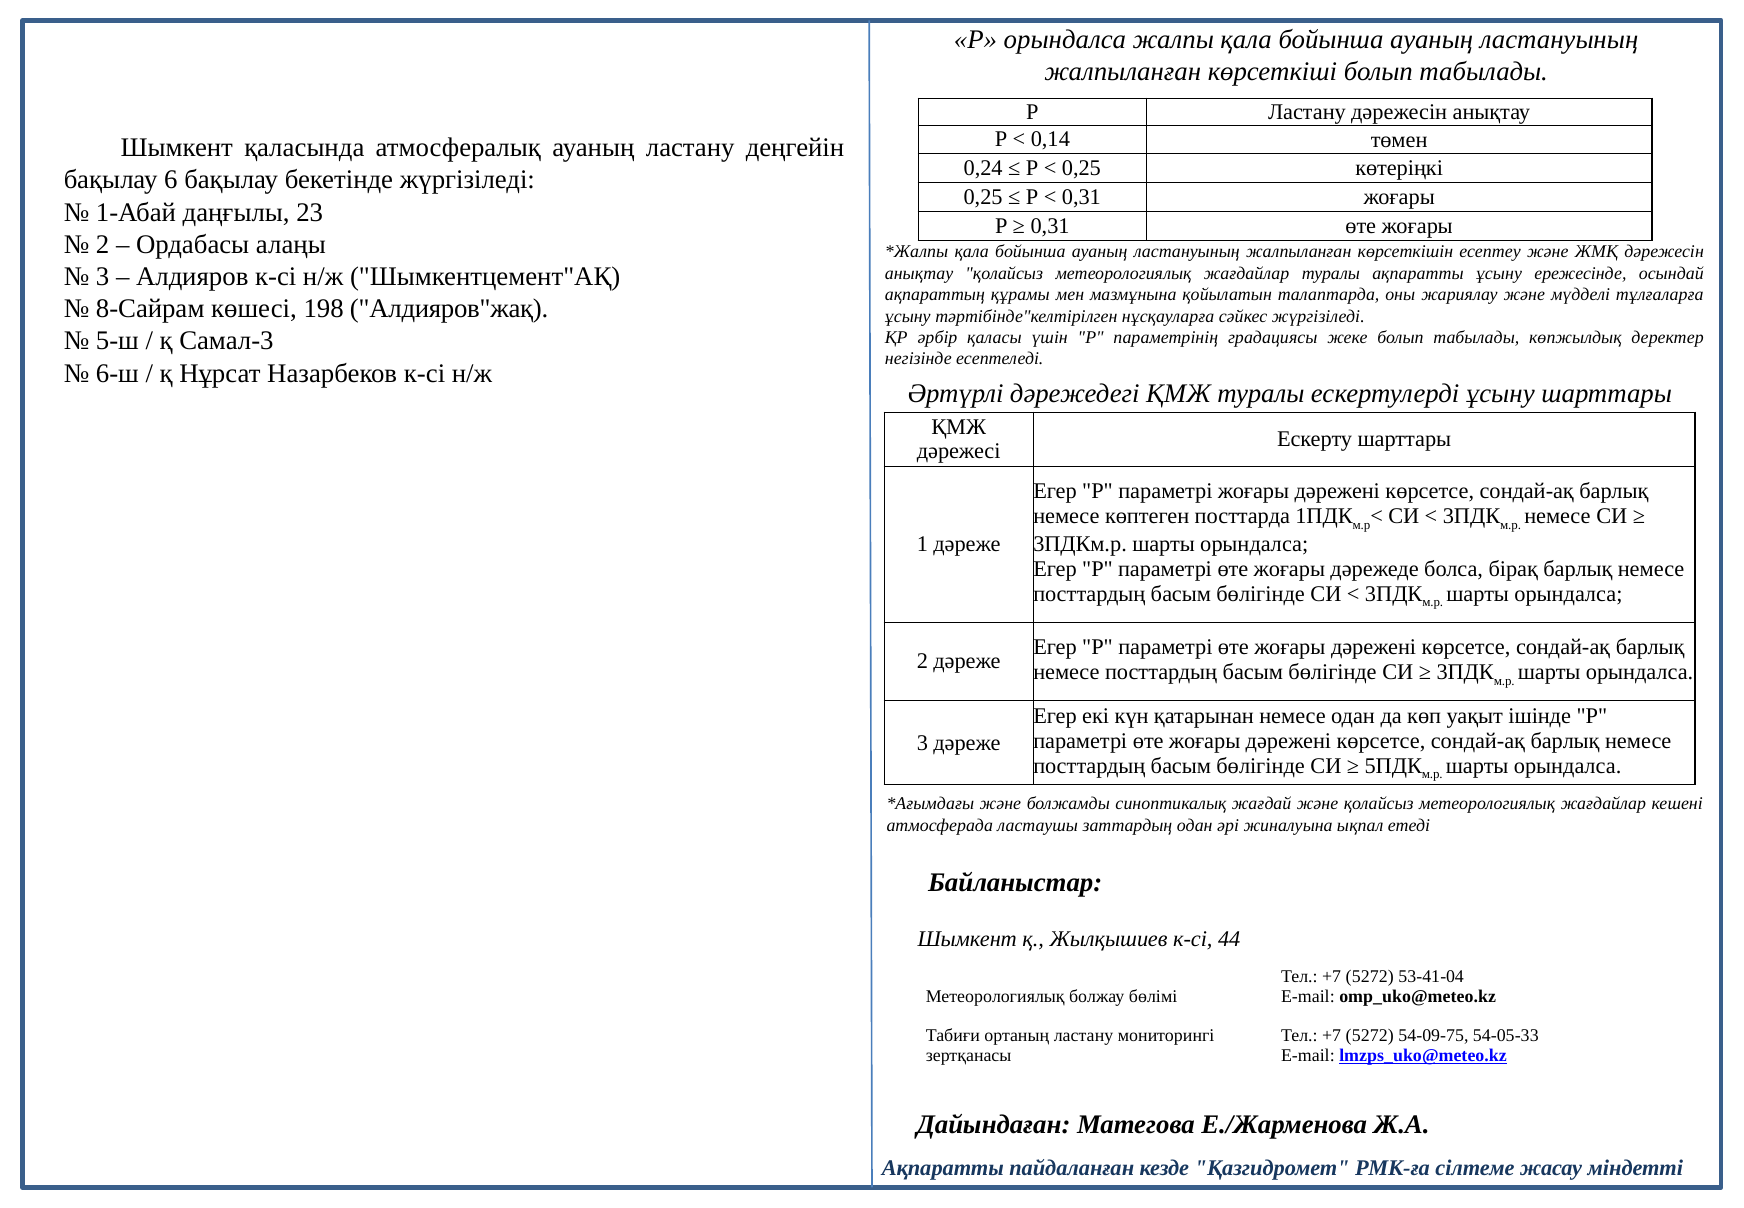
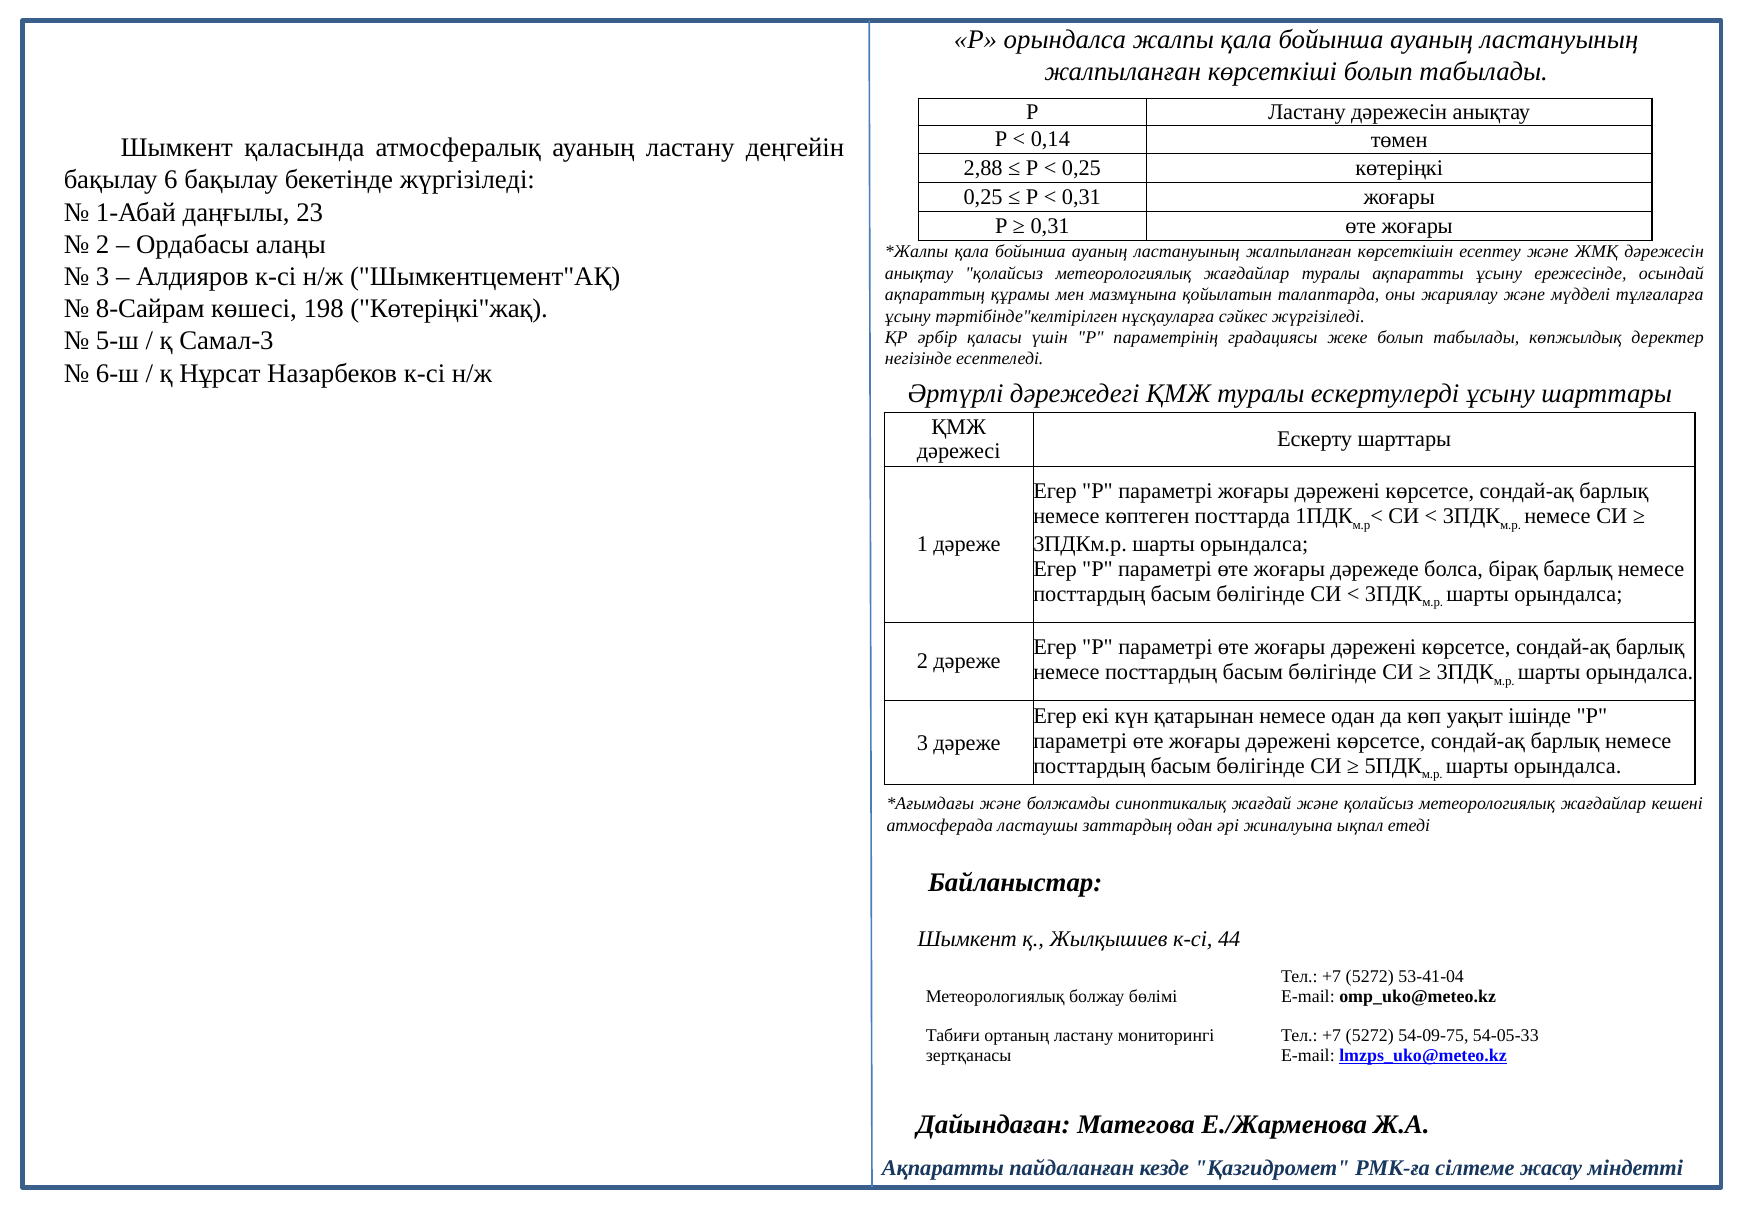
0,24: 0,24 -> 2,88 (983, 168)
Алдияров"жақ: Алдияров"жақ -> Көтеріңкі"жақ (449, 309)
